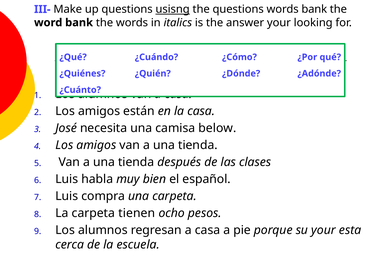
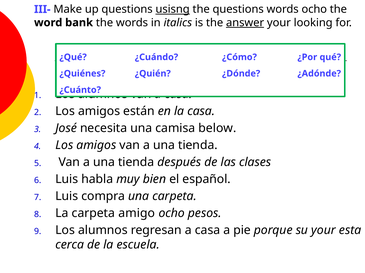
words bank: bank -> ocho (314, 9)
answer underline: none -> present (245, 23)
tienen: tienen -> amigo (137, 214)
